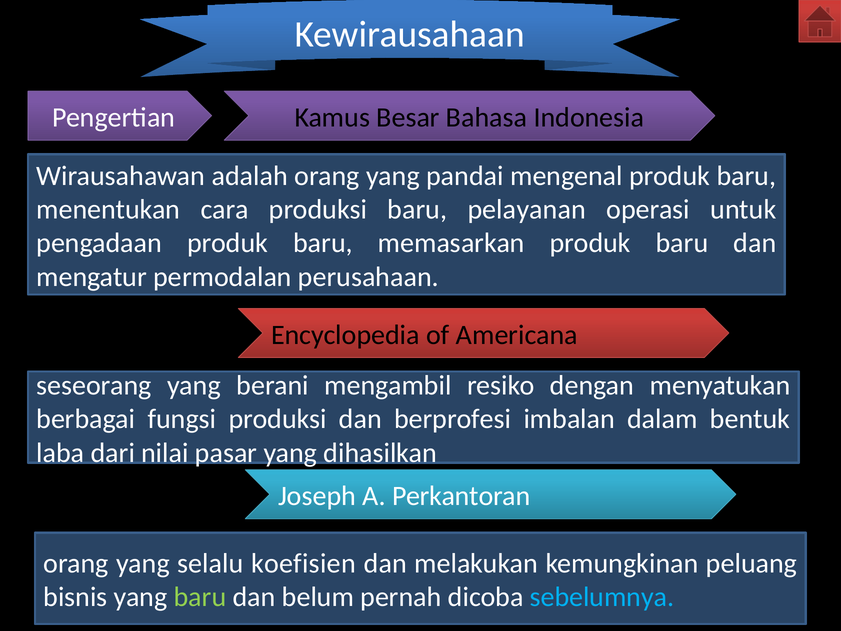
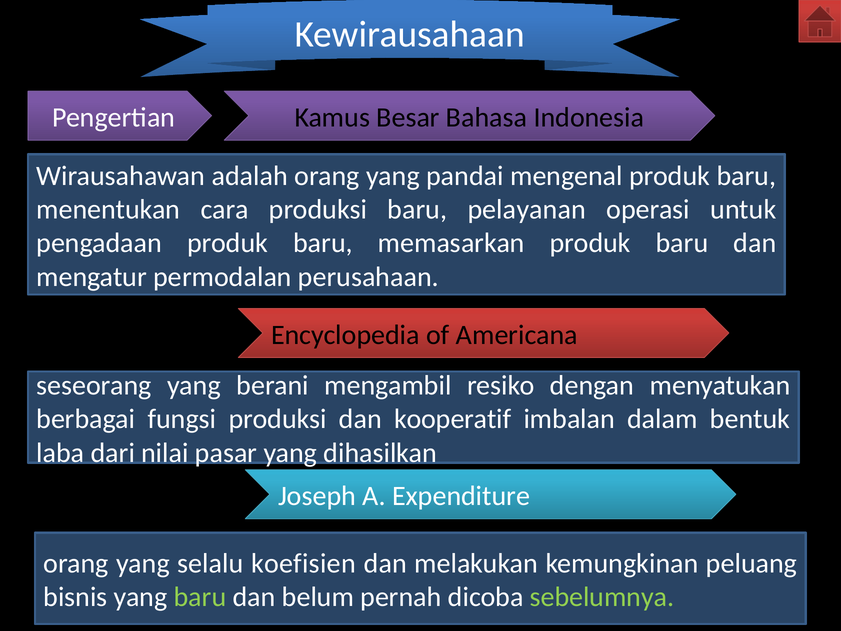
berprofesi: berprofesi -> kooperatif (453, 419)
Perkantoran: Perkantoran -> Expenditure (461, 496)
sebelumnya colour: light blue -> light green (602, 597)
